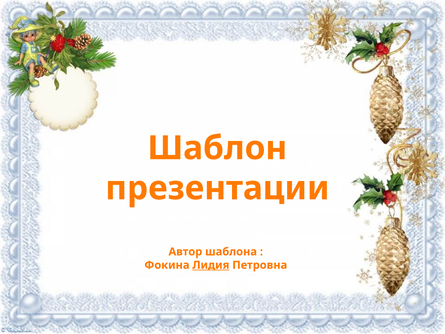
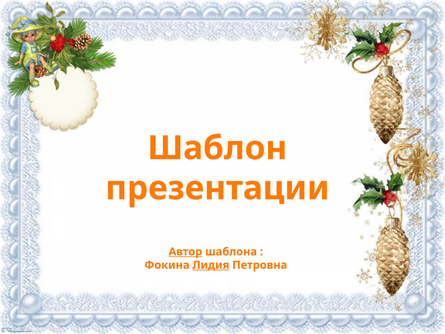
Автор underline: none -> present (185, 252)
